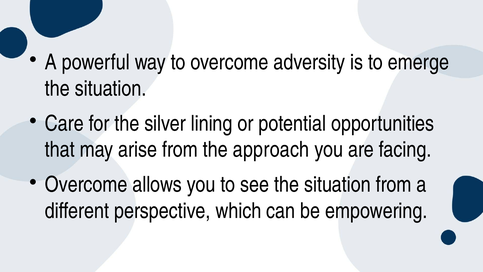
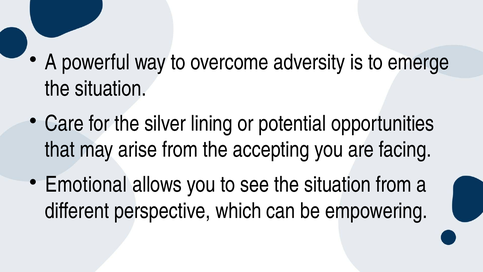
approach: approach -> accepting (271, 150)
Overcome: Overcome -> Emotional (86, 184)
